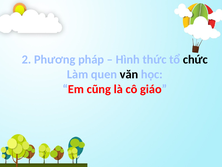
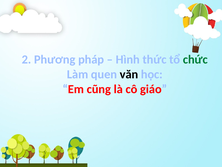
chức colour: black -> green (195, 59)
